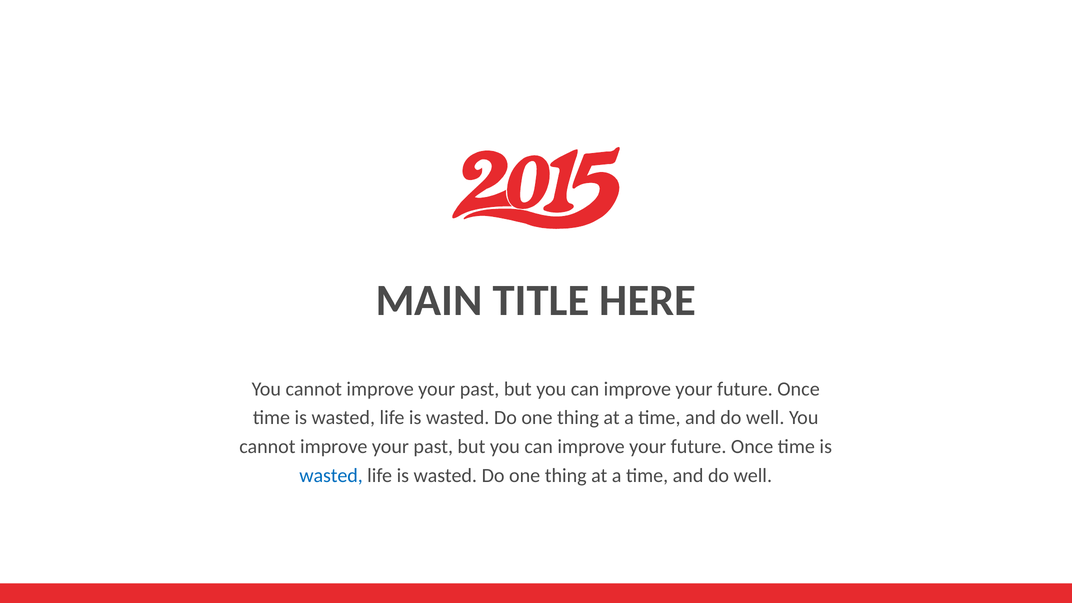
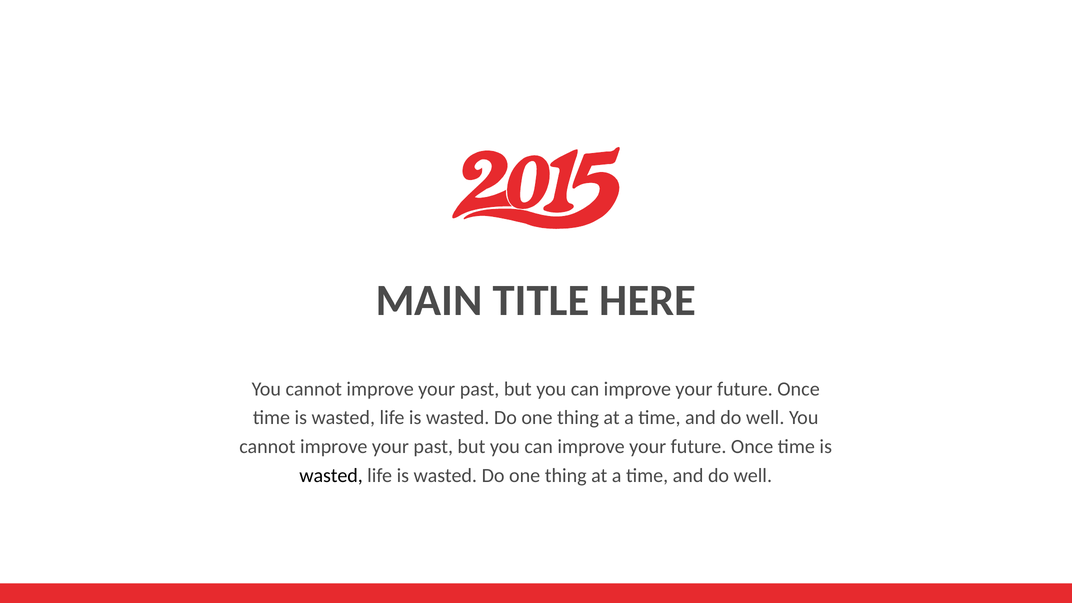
wasted colour: blue -> black (331, 476)
